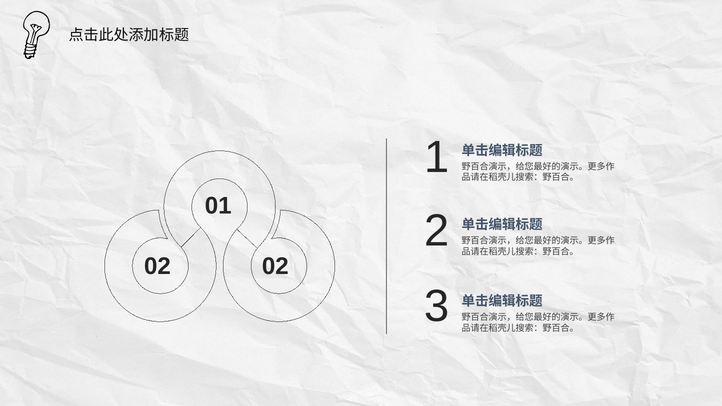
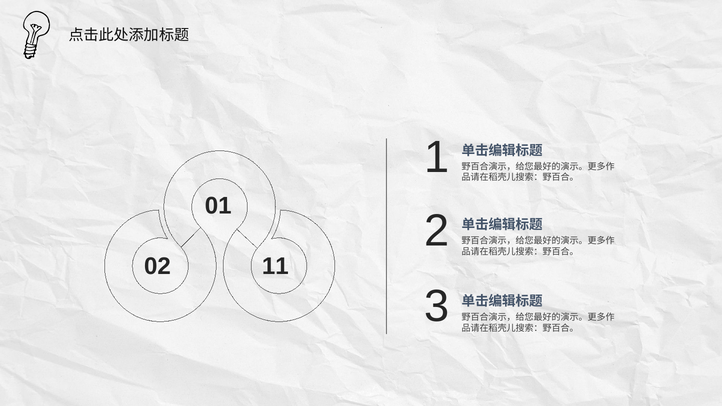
02 02: 02 -> 11 (275, 266)
